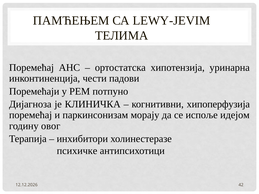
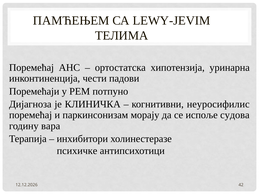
хипоперфузија: хипоперфузија -> неуросифилис (218, 104)
идејом: идејом -> судова (235, 115)
овог: овог -> вара (51, 126)
